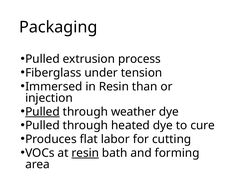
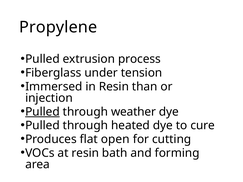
Packaging: Packaging -> Propylene (58, 27)
labor: labor -> open (115, 139)
resin underline: present -> none (85, 153)
